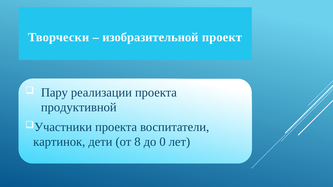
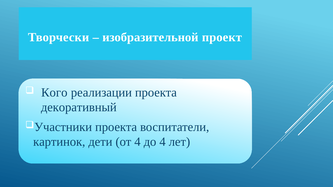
Пару: Пару -> Кого (54, 93)
продуктивной: продуктивной -> декоративный (79, 108)
от 8: 8 -> 4 (137, 142)
до 0: 0 -> 4 (163, 142)
